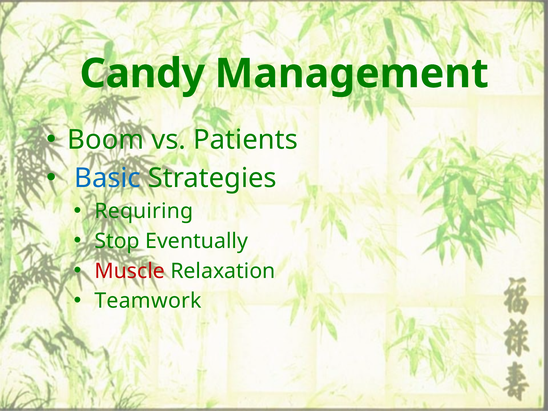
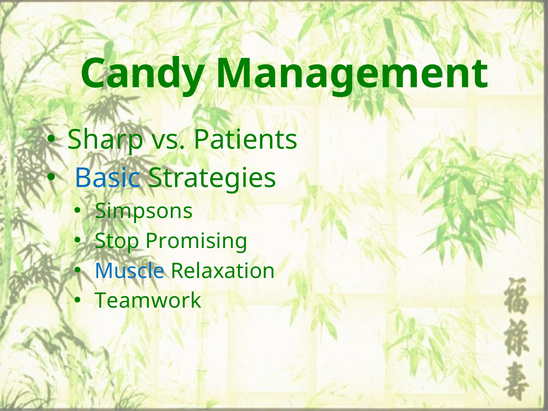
Boom: Boom -> Sharp (106, 140)
Requiring: Requiring -> Simpsons (144, 211)
Eventually: Eventually -> Promising (197, 241)
Muscle colour: red -> blue (130, 271)
